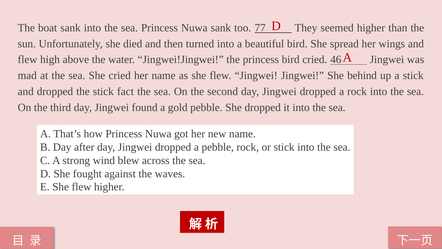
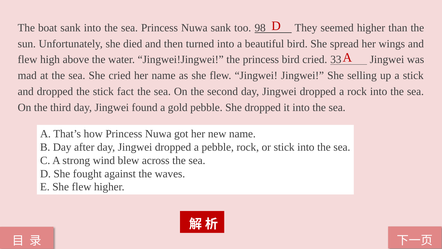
77: 77 -> 98 (260, 28)
46: 46 -> 33 (336, 60)
behind: behind -> selling (362, 75)
